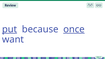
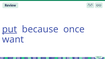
once underline: present -> none (74, 29)
